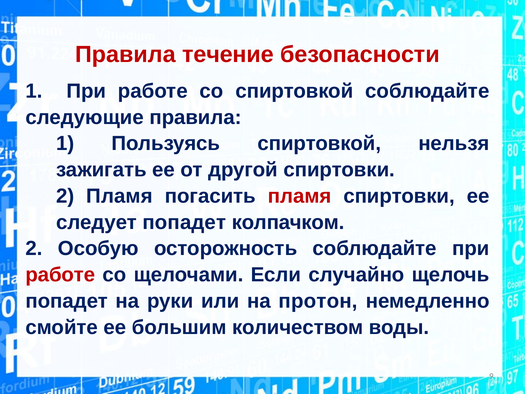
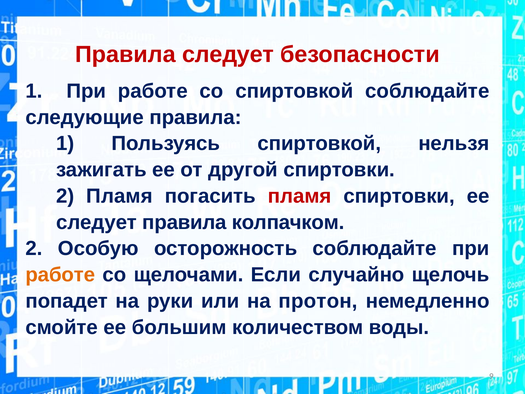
Правила течение: течение -> следует (228, 54)
следует попадет: попадет -> правила (184, 222)
работе colour: red -> orange (60, 275)
